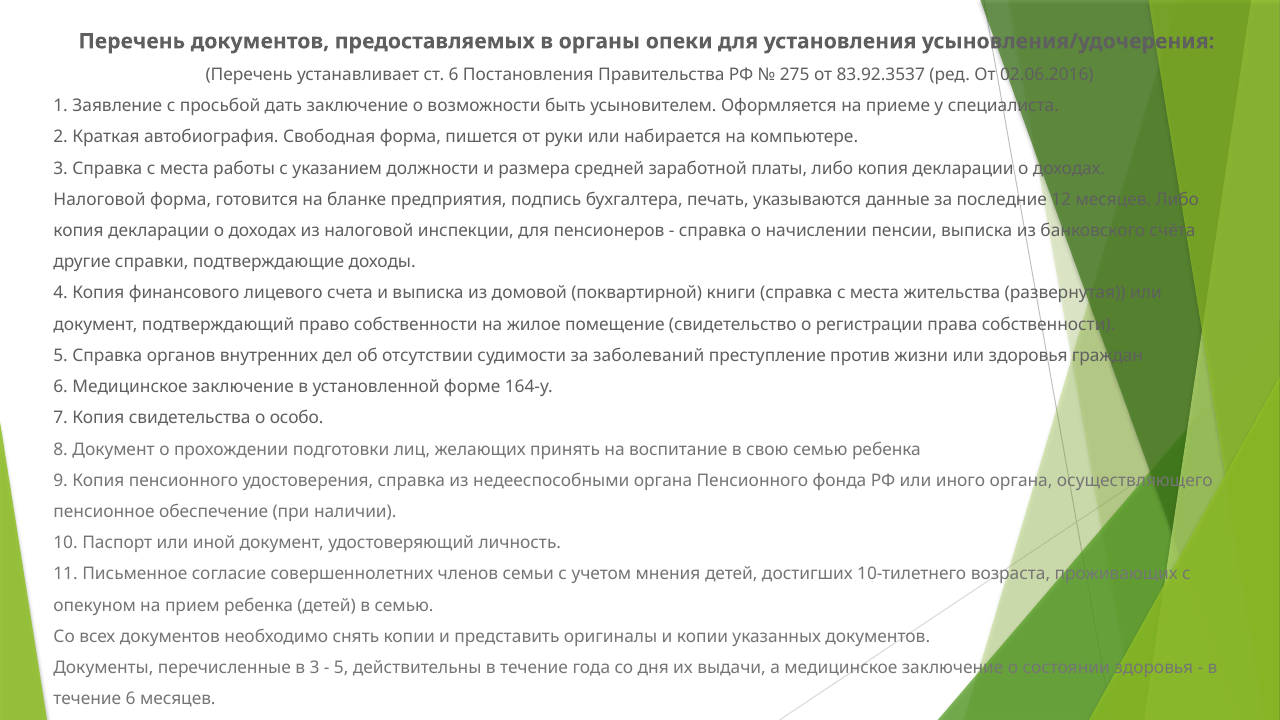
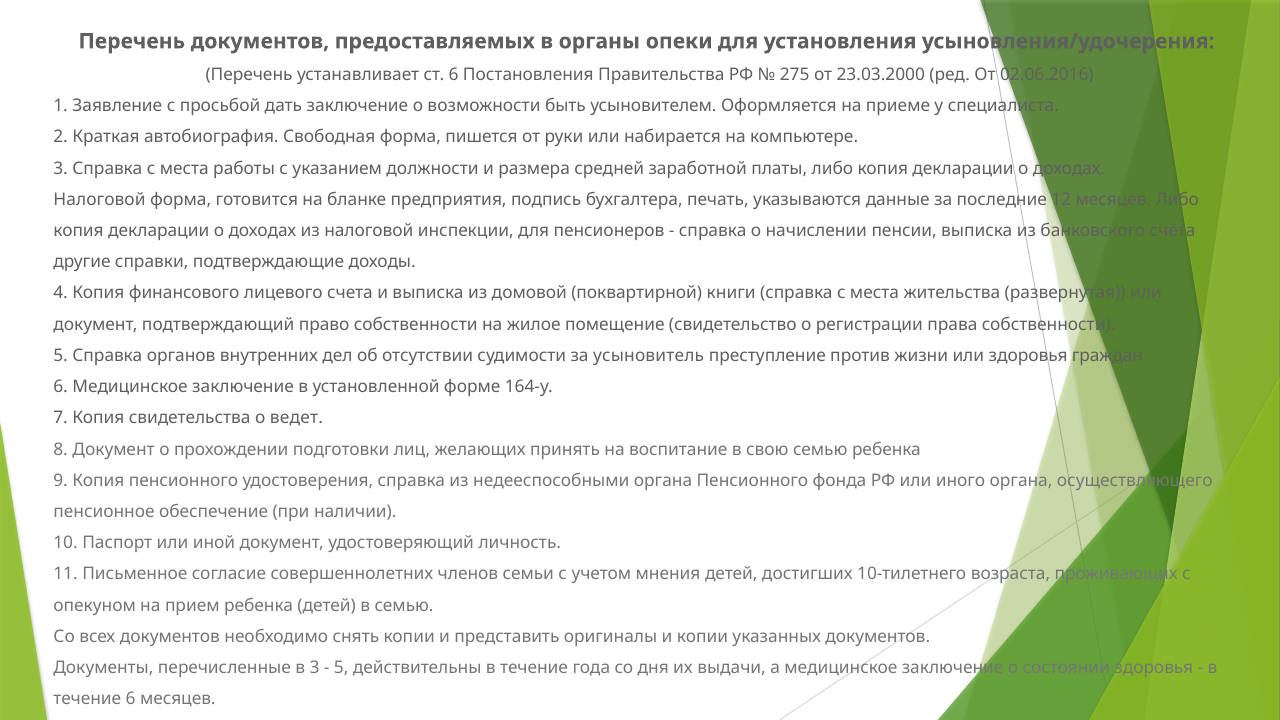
83.92.3537: 83.92.3537 -> 23.03.2000 (881, 75)
заболеваний: заболеваний -> усыновитель (649, 356)
особо: особо -> ведет (296, 418)
